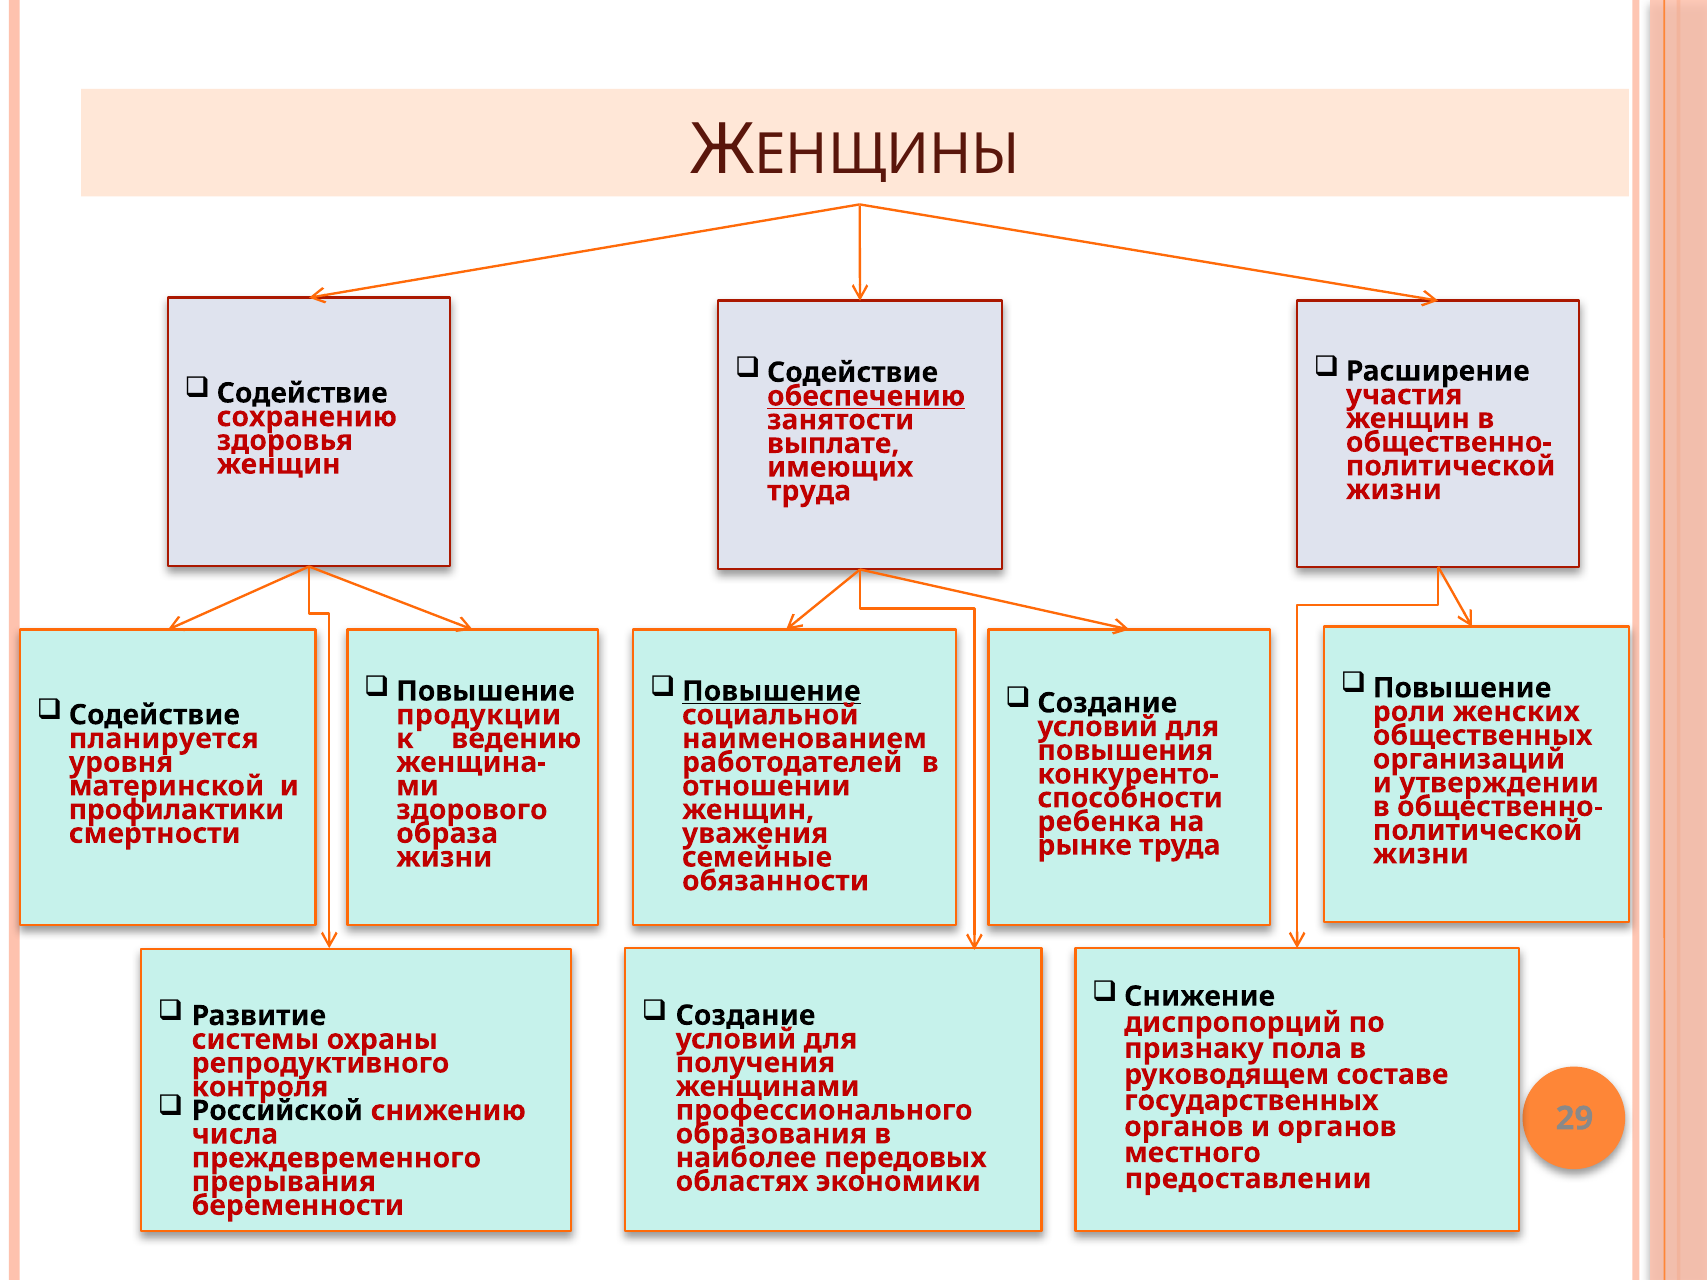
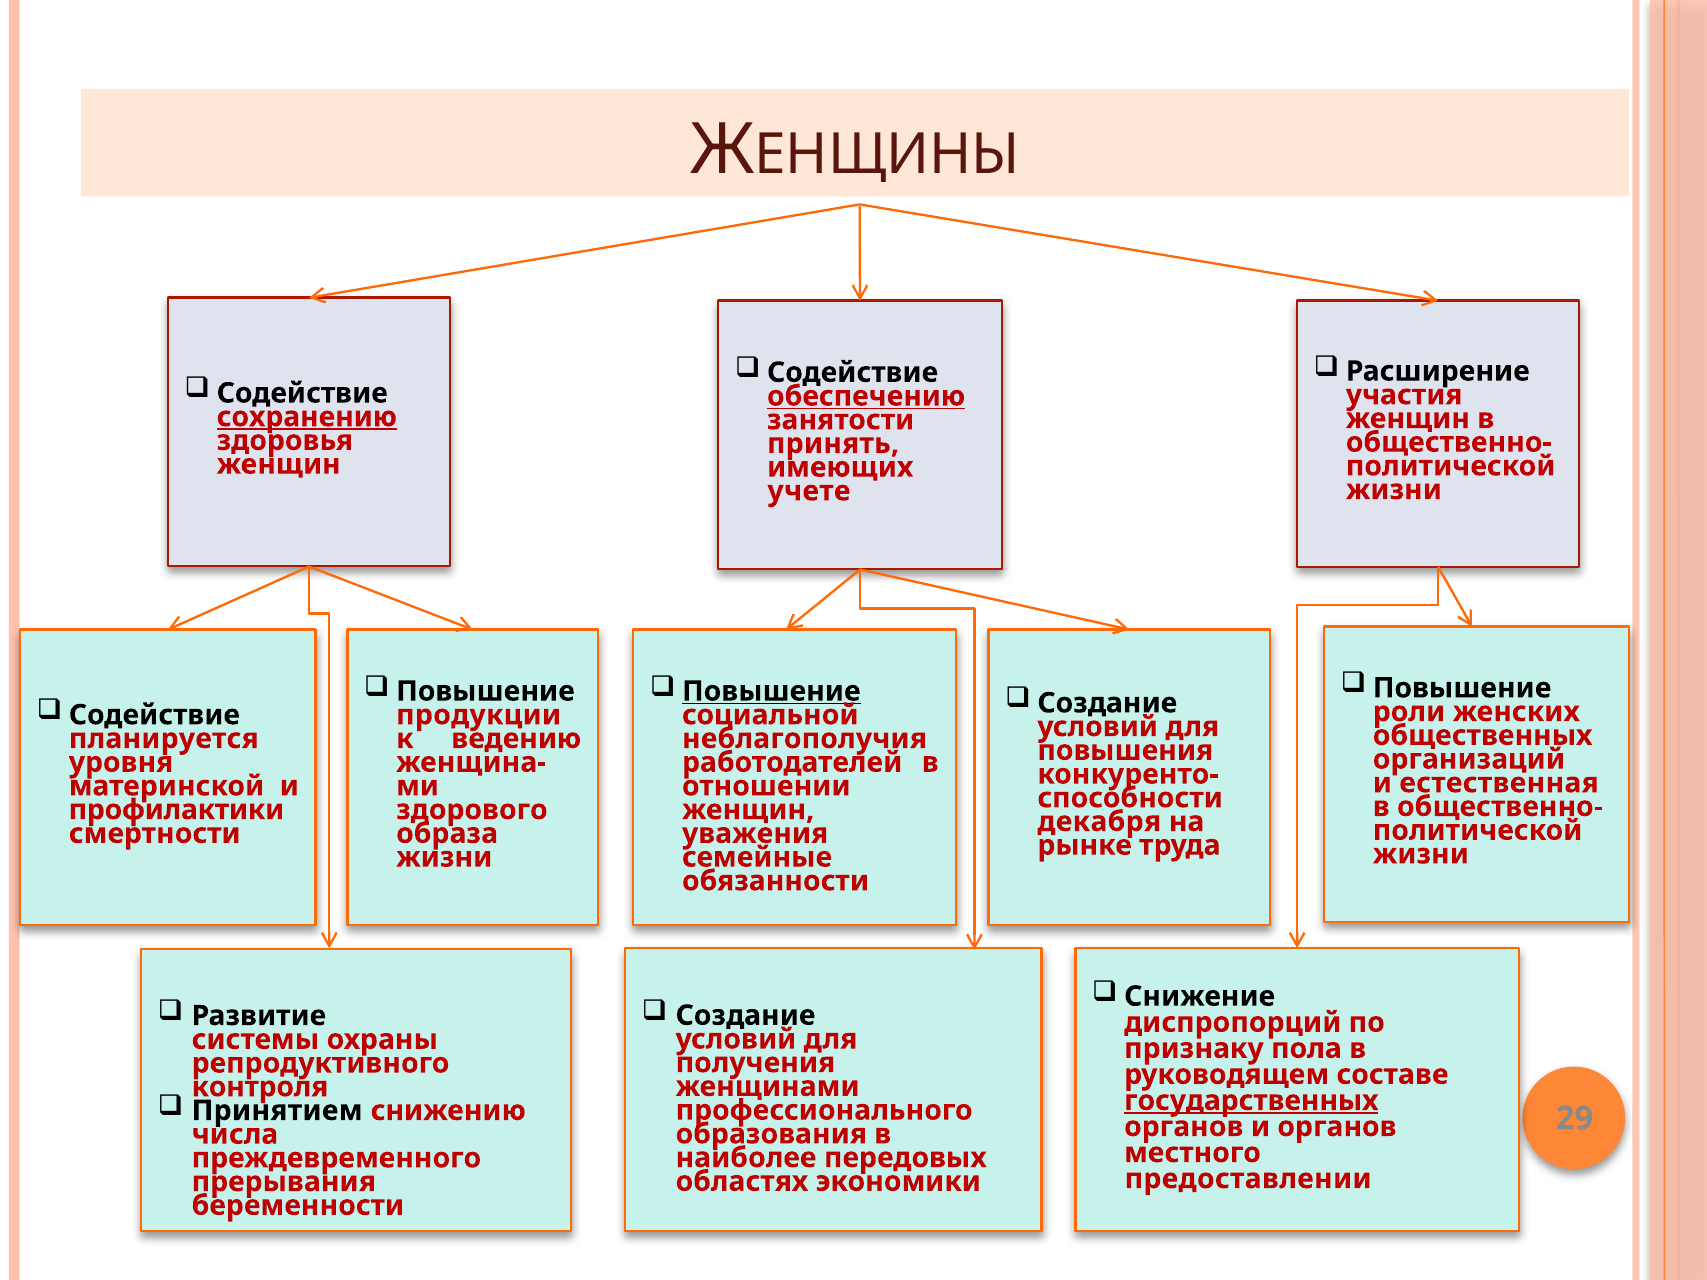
сохранению underline: none -> present (307, 417)
выплате: выплате -> принять (833, 444)
труда: труда -> учете (809, 491)
наименованием: наименованием -> неблагополучия (804, 739)
утверждении: утверждении -> естественная (1499, 783)
ребенка: ребенка -> декабря (1099, 822)
Российской: Российской -> Принятием (277, 1111)
государственных underline: none -> present (1251, 1101)
